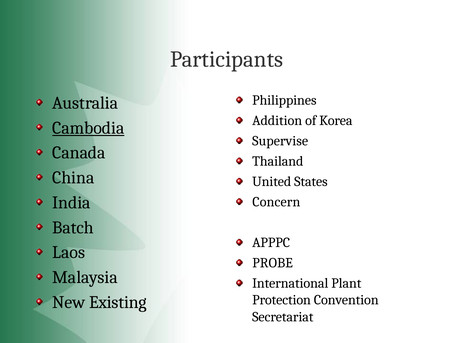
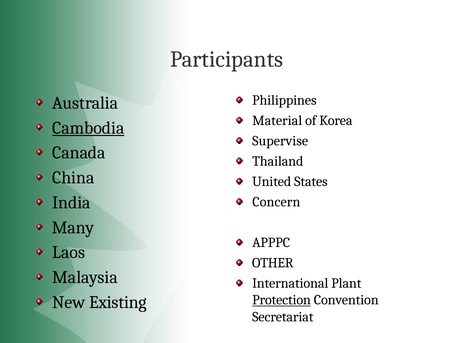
Addition: Addition -> Material (277, 121)
Batch: Batch -> Many (73, 227)
PROBE: PROBE -> OTHER (273, 263)
Protection underline: none -> present (282, 300)
